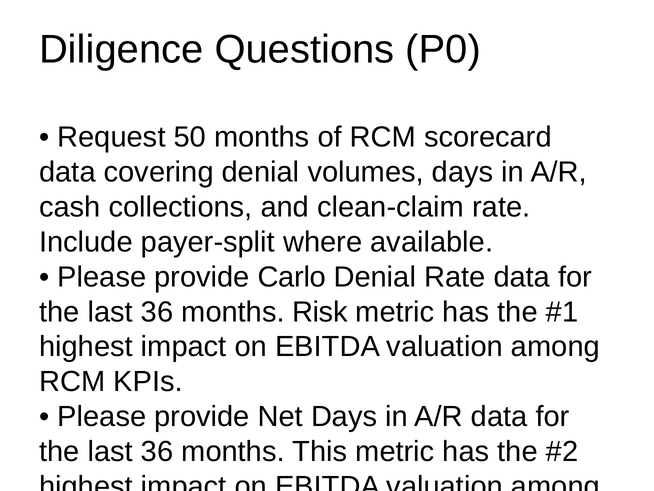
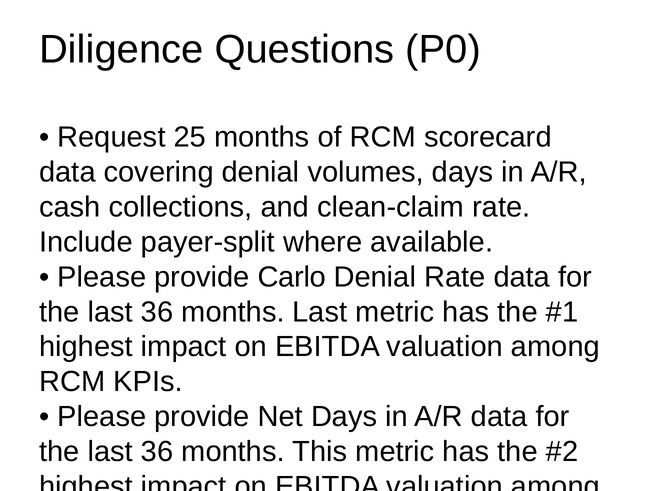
50: 50 -> 25 (190, 137)
months Risk: Risk -> Last (320, 312)
